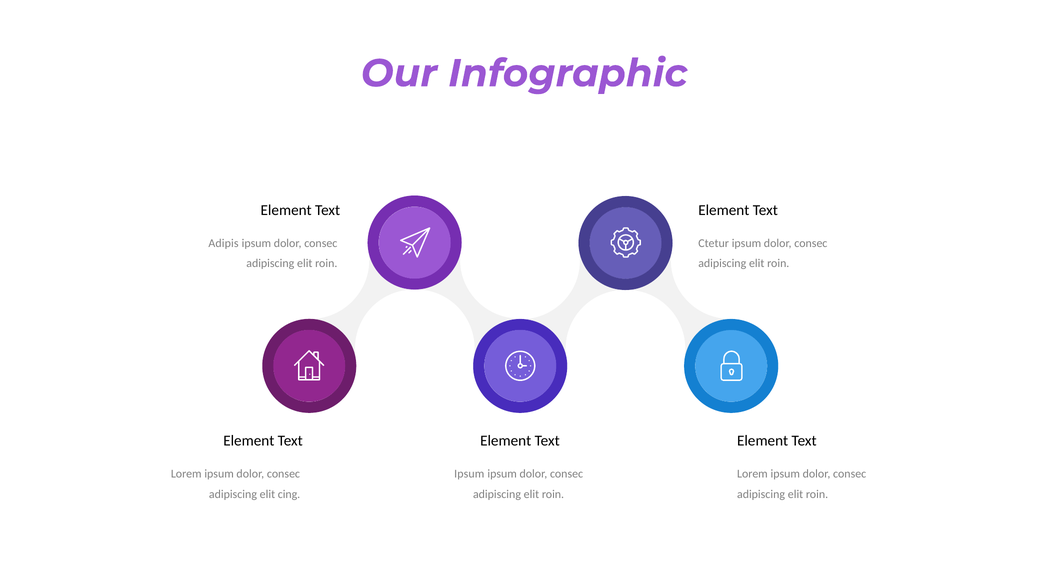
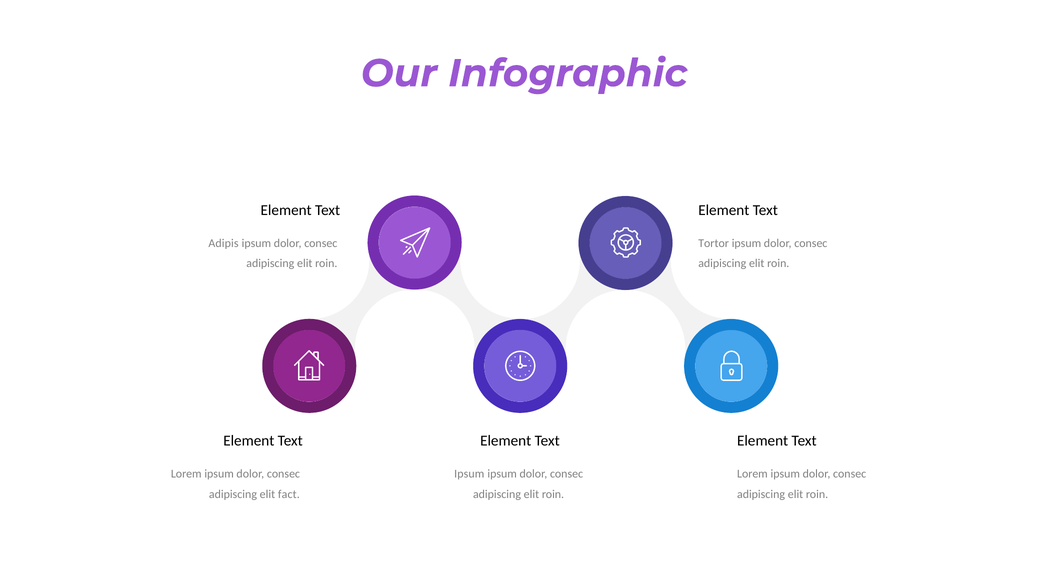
Ctetur: Ctetur -> Tortor (714, 243)
cing: cing -> fact (289, 494)
